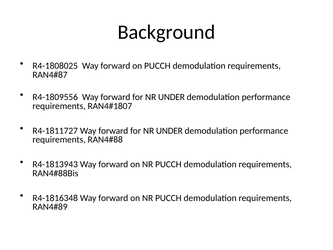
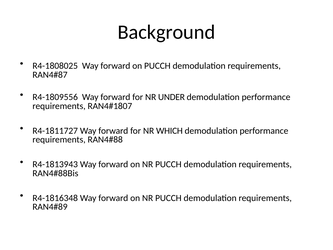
UNDER: UNDER -> WHICH (169, 131)
